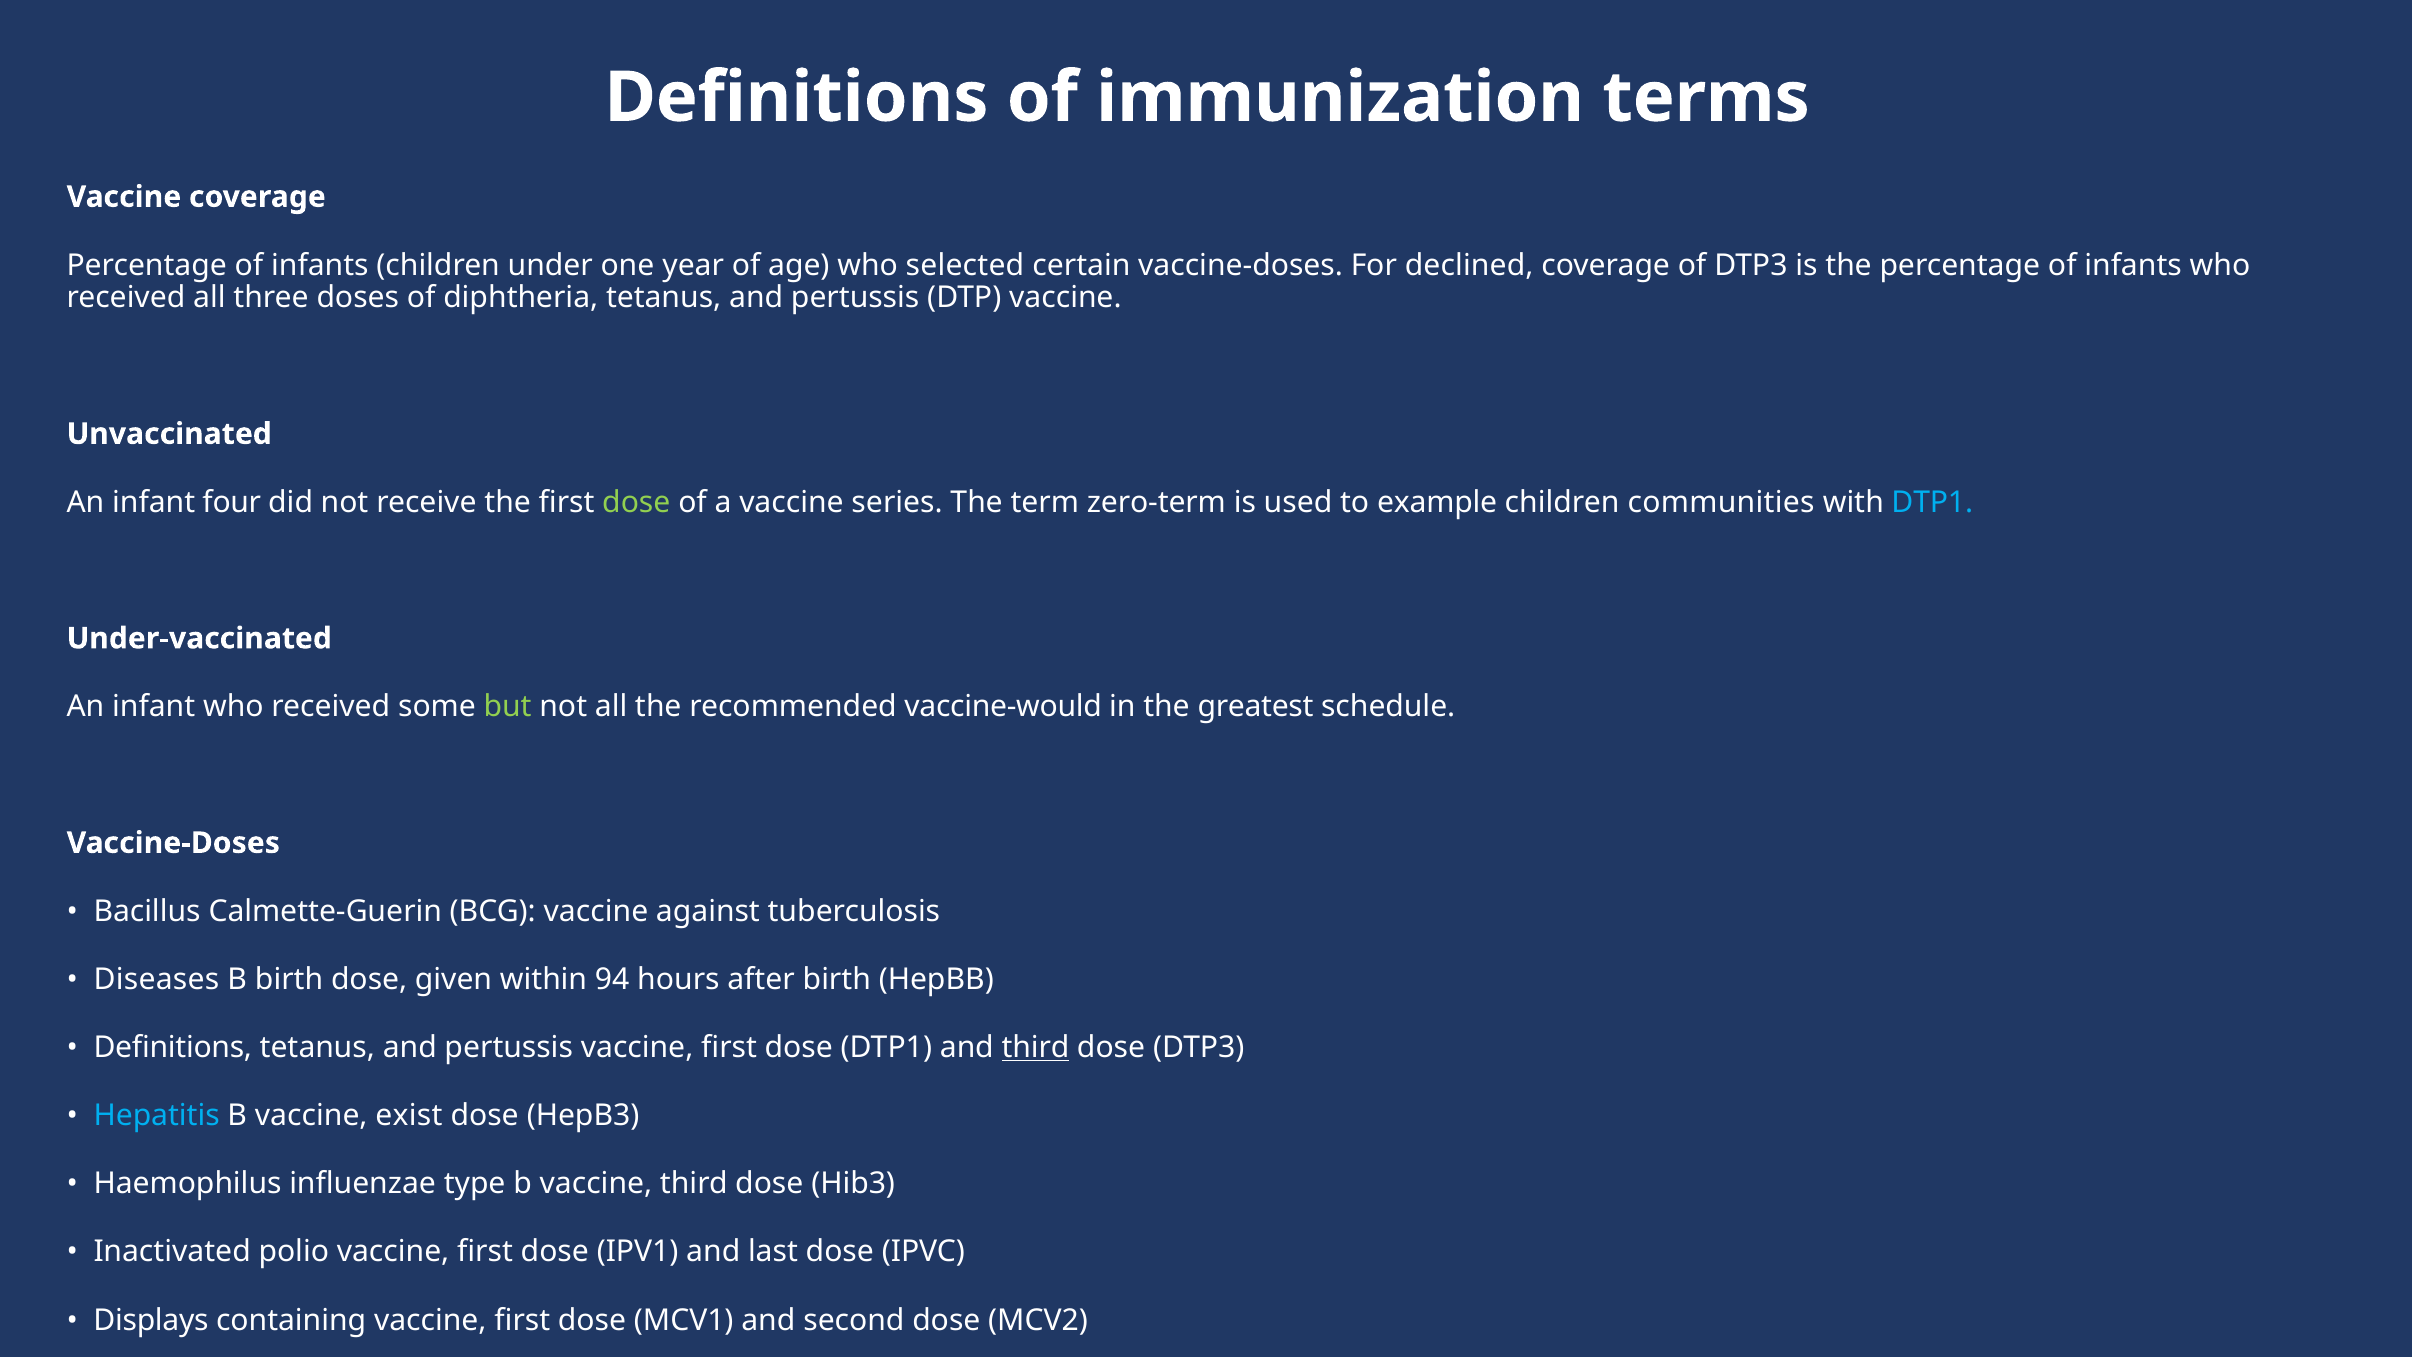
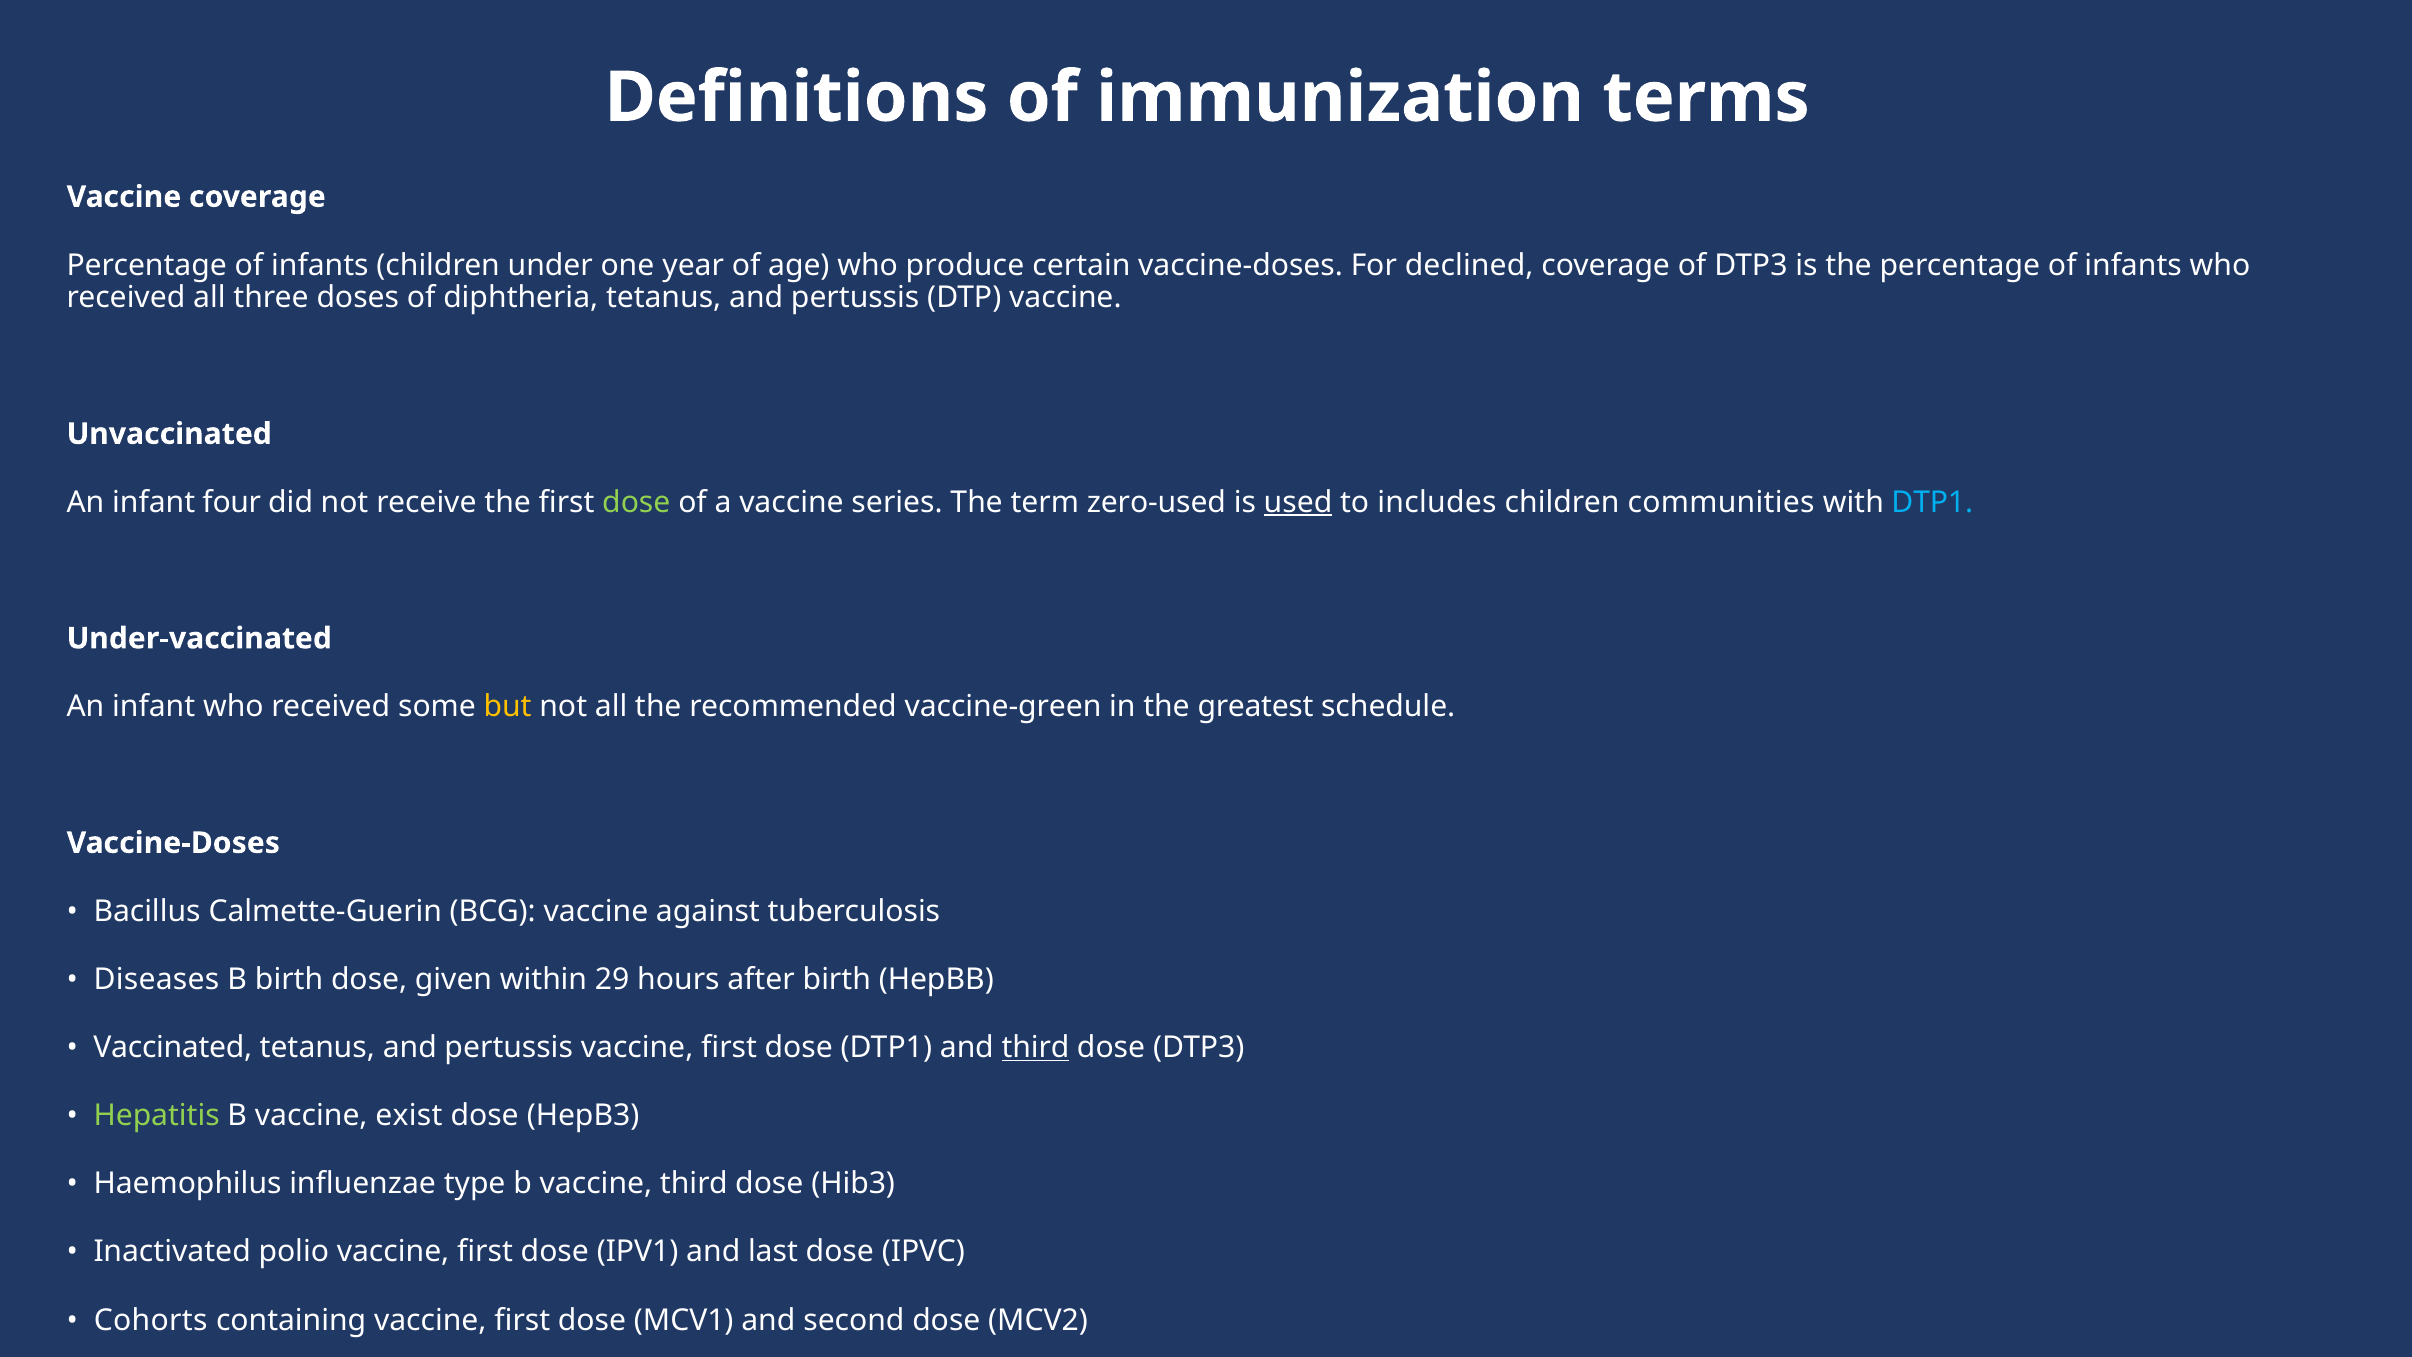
selected: selected -> produce (965, 265)
zero-term: zero-term -> zero-used (1156, 502)
used underline: none -> present (1298, 502)
example: example -> includes (1437, 502)
but colour: light green -> yellow (508, 707)
vaccine-would: vaccine-would -> vaccine-green (1003, 707)
94: 94 -> 29 (612, 979)
Definitions: Definitions -> Vaccinated (173, 1047)
Hepatitis colour: light blue -> light green (157, 1115)
Displays: Displays -> Cohorts (151, 1320)
